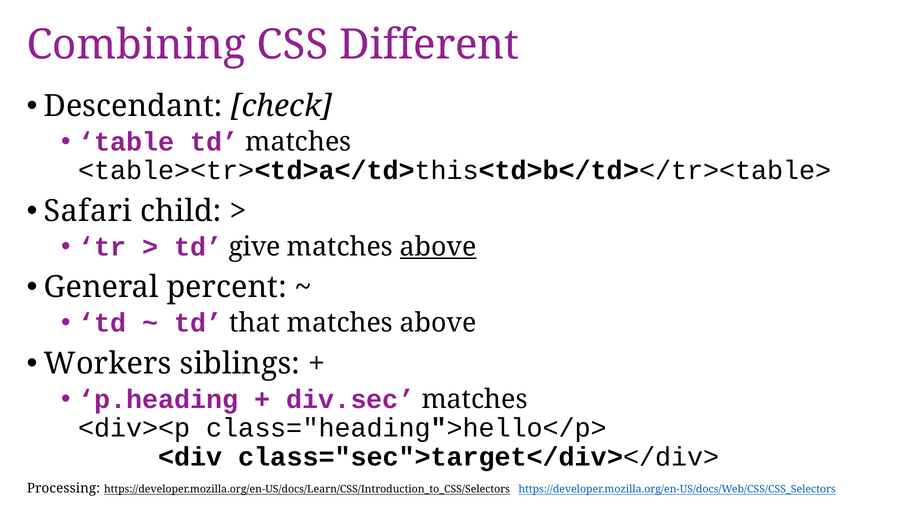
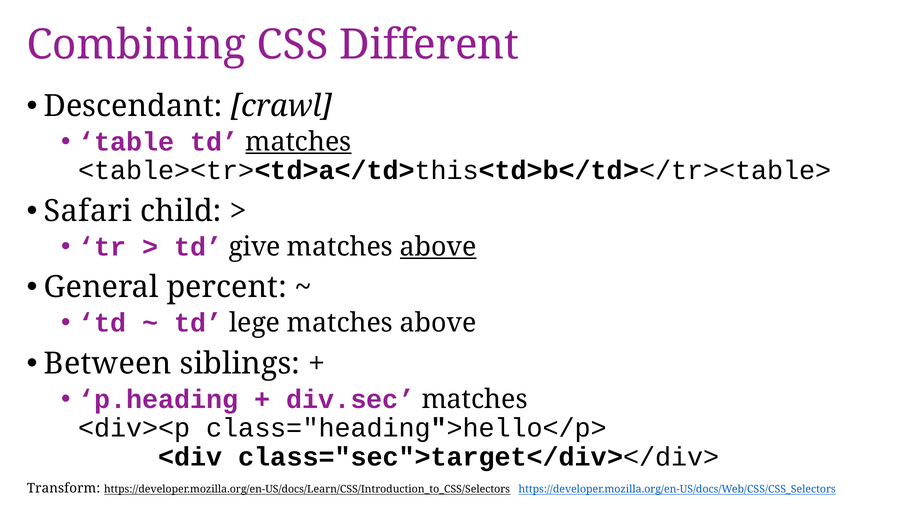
check: check -> crawl (282, 106)
matches underline: none -> present (298, 142)
that: that -> lege (255, 323)
Workers: Workers -> Between (108, 363)
Processing: Processing -> Transform (64, 488)
